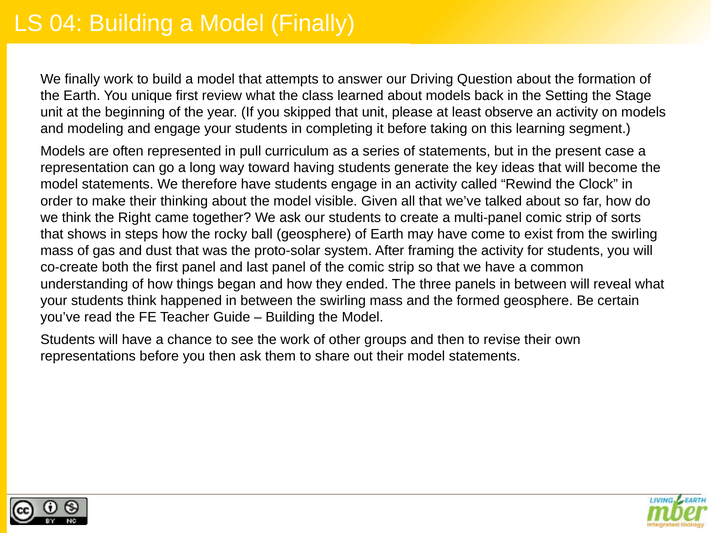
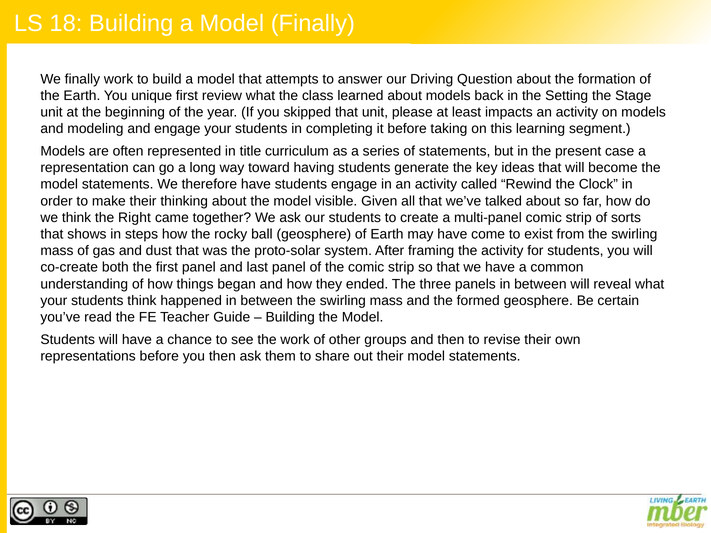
04: 04 -> 18 (66, 24)
observe: observe -> impacts (509, 112)
pull: pull -> title (250, 151)
